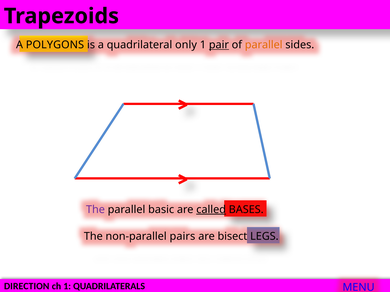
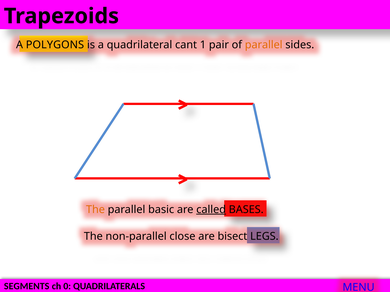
only: only -> cant (186, 45)
pair underline: present -> none (219, 45)
The colour: purple -> orange (95, 210)
pairs: pairs -> close (182, 237)
DIRECTION: DIRECTION -> SEGMENTS (27, 287)
ch 1: 1 -> 0 (67, 287)
